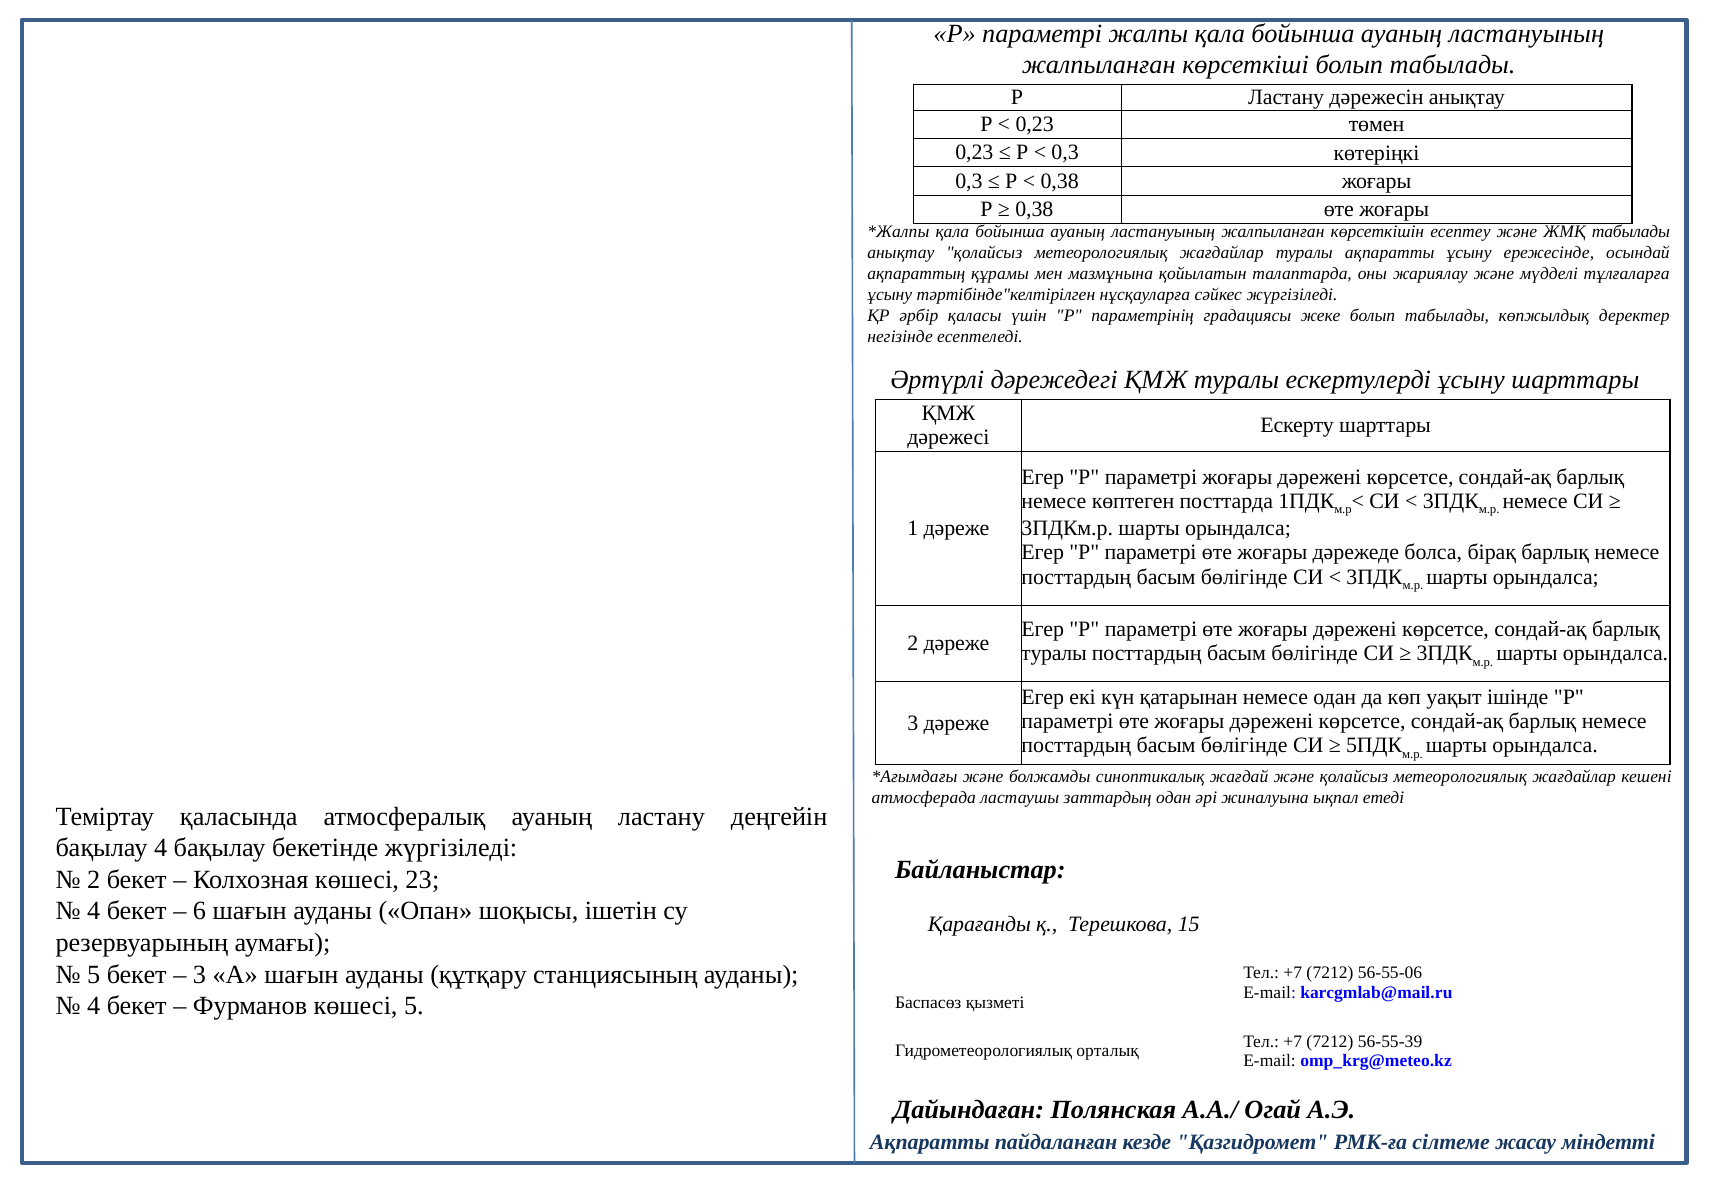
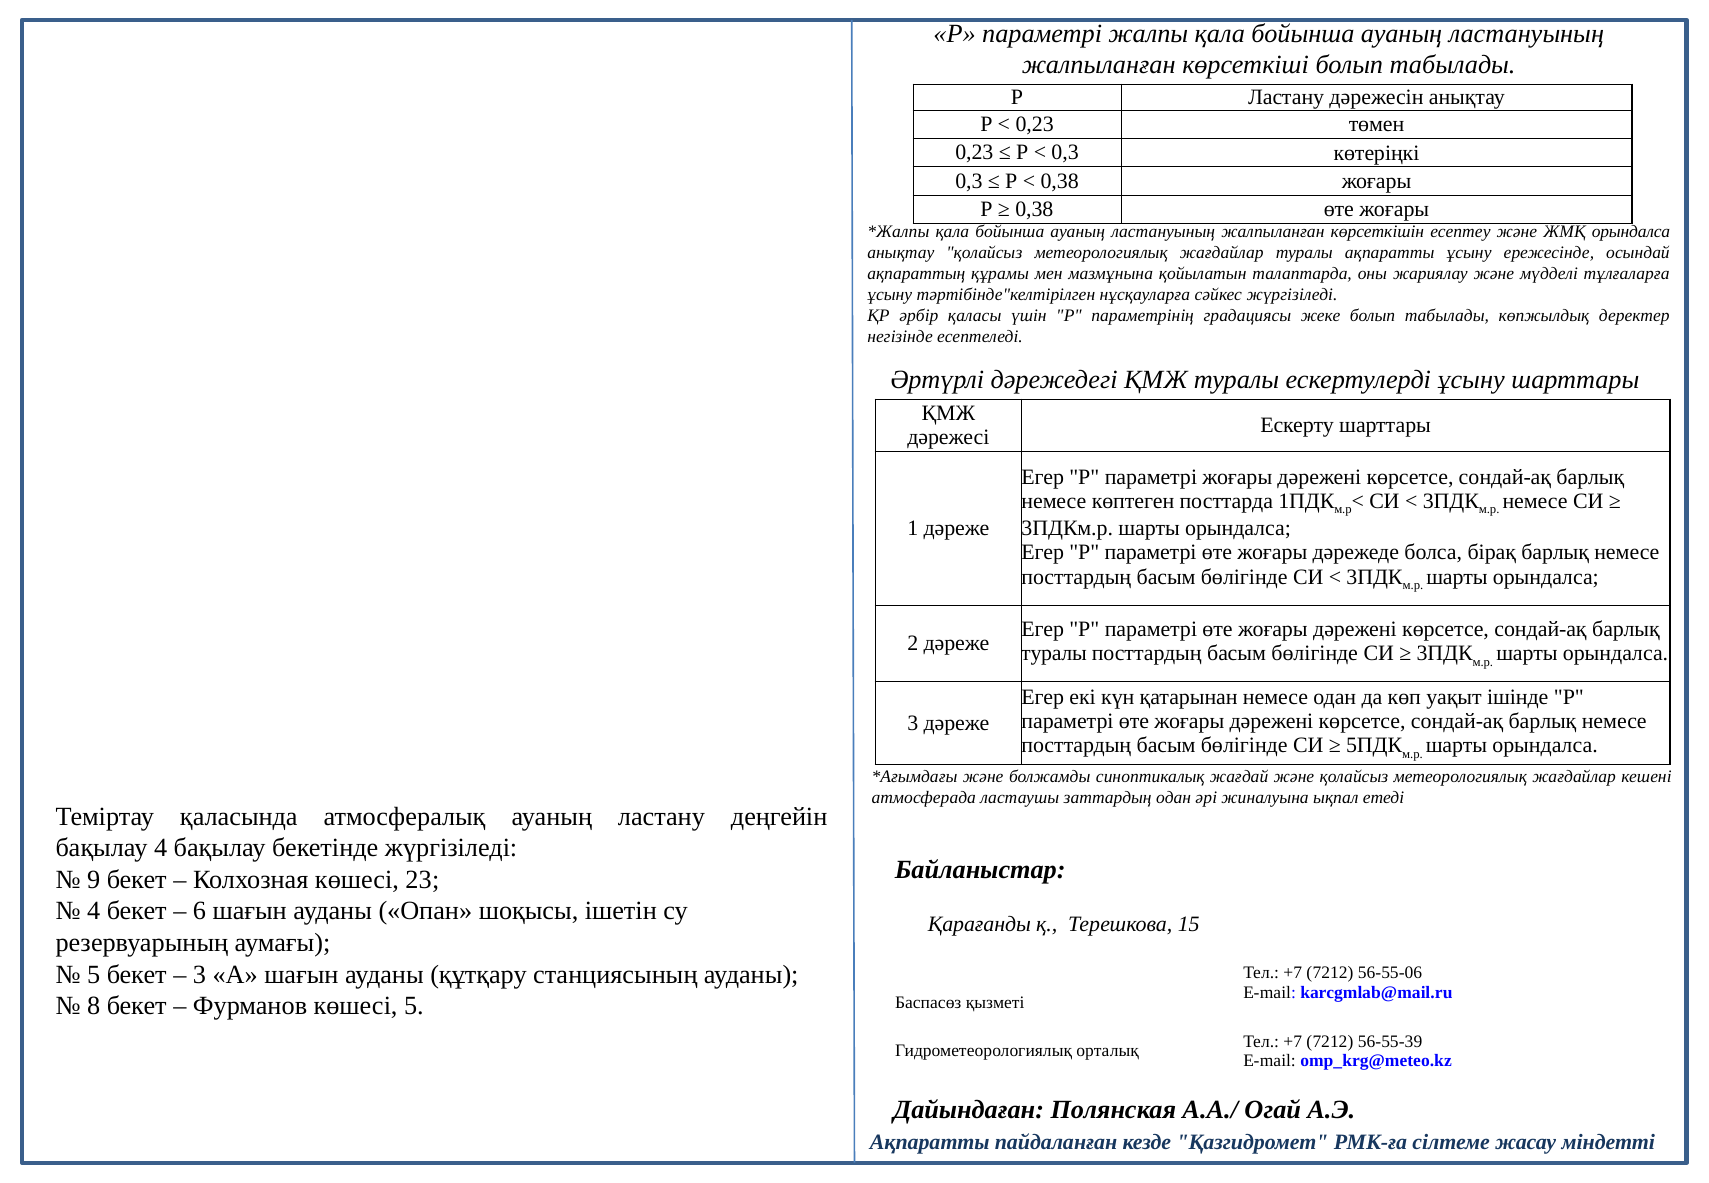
ЖМҚ табылады: табылады -> орындалса (1631, 231)
2: 2 -> 9 (94, 880)
4: 4 -> 8 (94, 1006)
